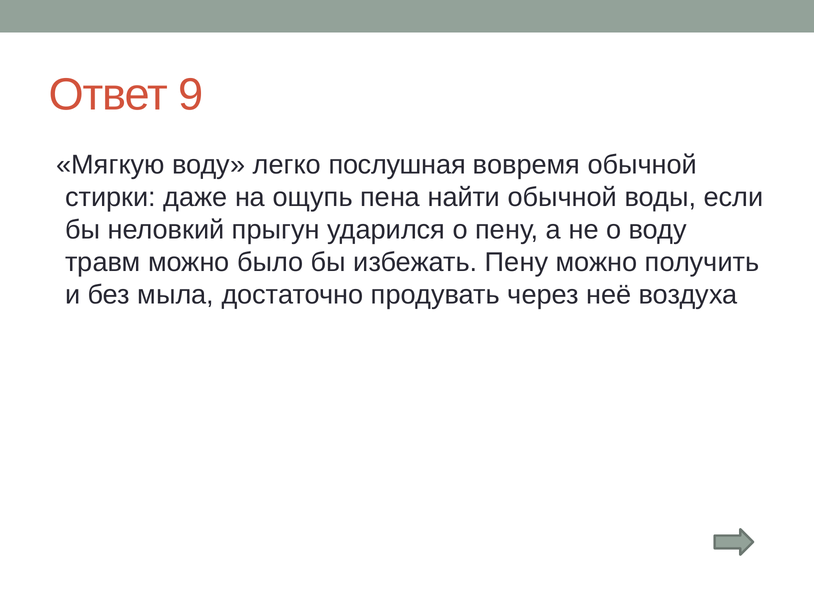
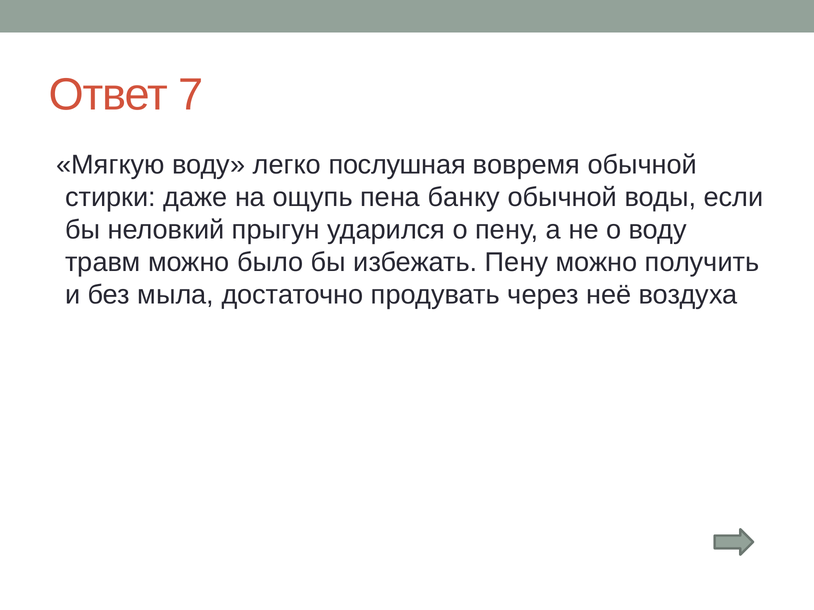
9: 9 -> 7 (191, 95)
найти: найти -> банку (464, 197)
